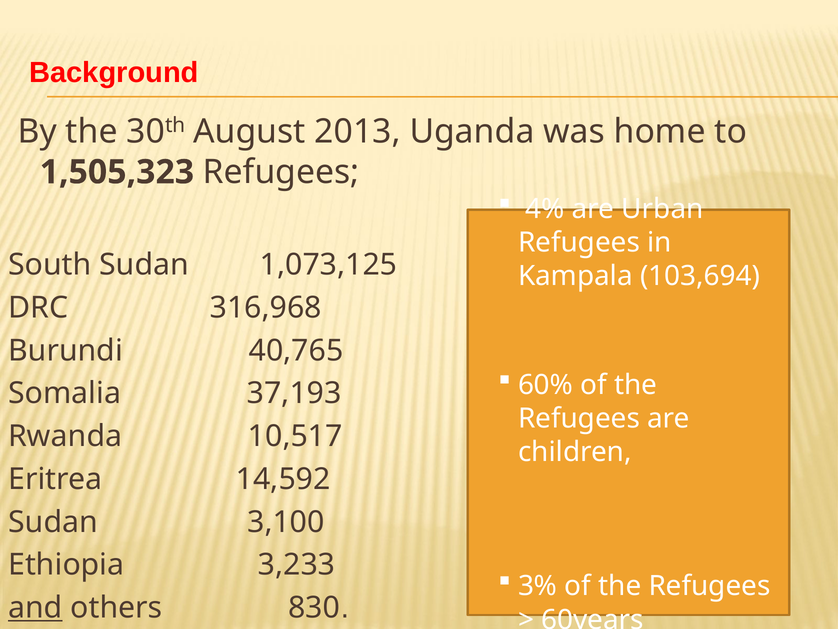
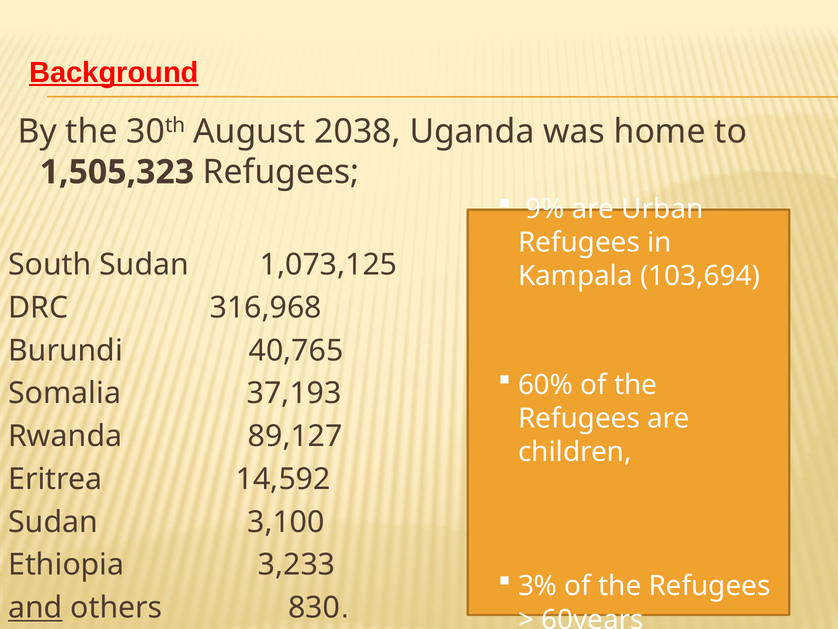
Background underline: none -> present (114, 72)
2013: 2013 -> 2038 (358, 131)
4%: 4% -> 9% (545, 209)
10,517: 10,517 -> 89,127 (295, 436)
